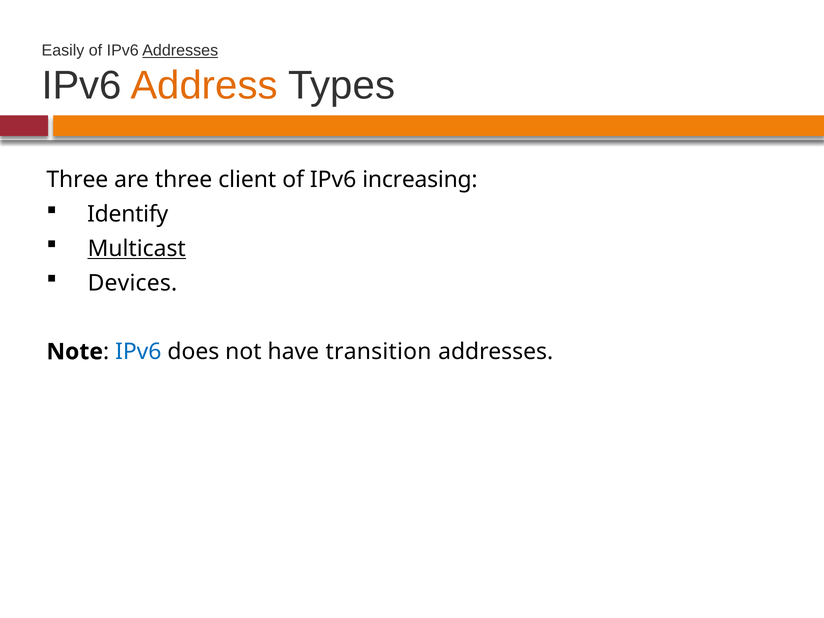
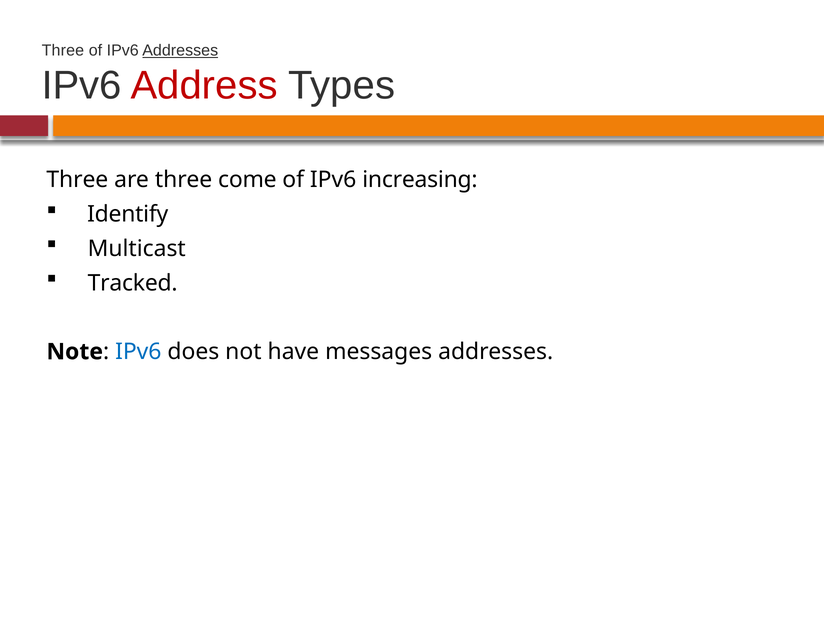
Easily: Easily -> Three (63, 50)
Address colour: orange -> red (204, 86)
client: client -> come (247, 180)
Multicast underline: present -> none (137, 249)
Devices: Devices -> Tracked (133, 283)
transition: transition -> messages (379, 352)
